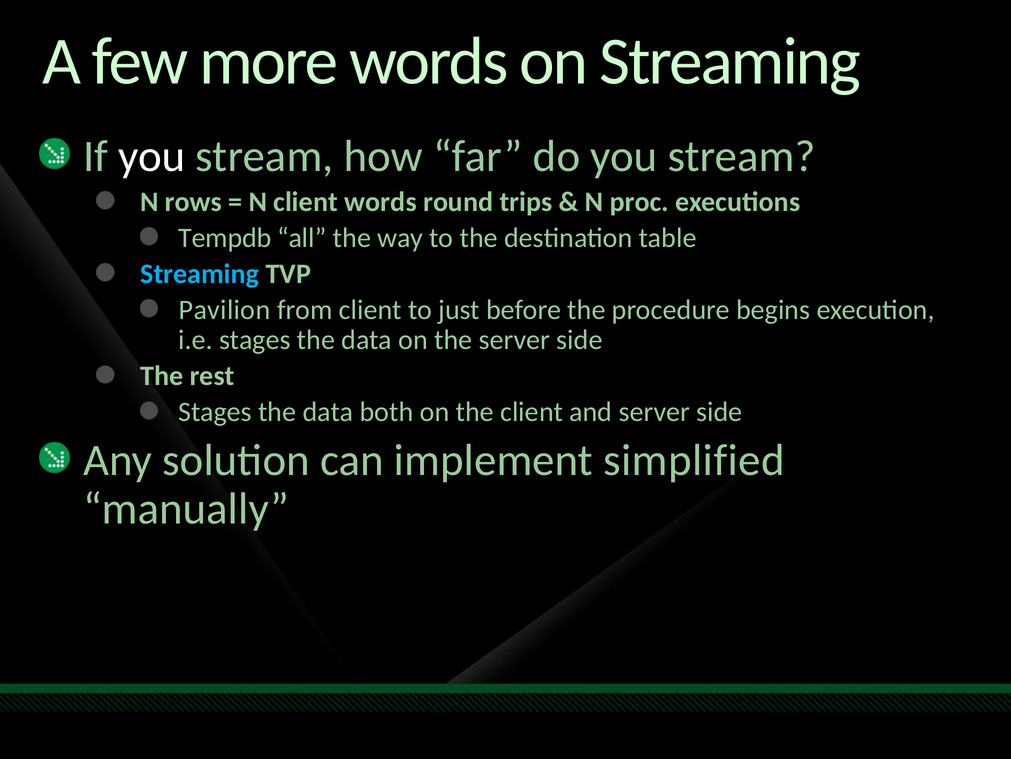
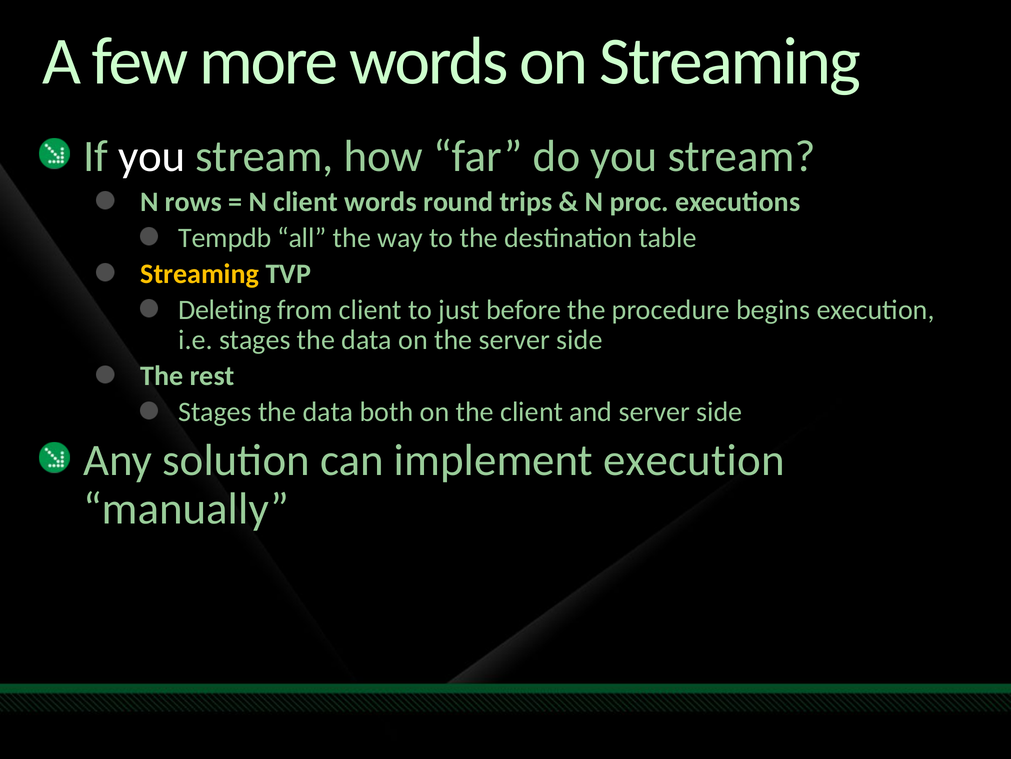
Streaming colour: light blue -> yellow (200, 273)
Pavilion: Pavilion -> Deleting (225, 309)
implement simplified: simplified -> execution (694, 460)
